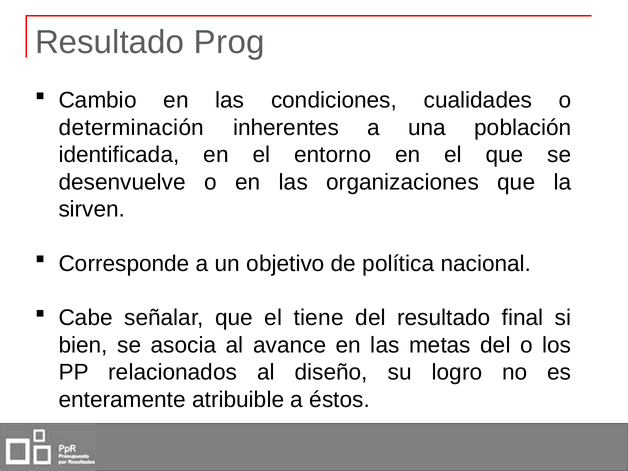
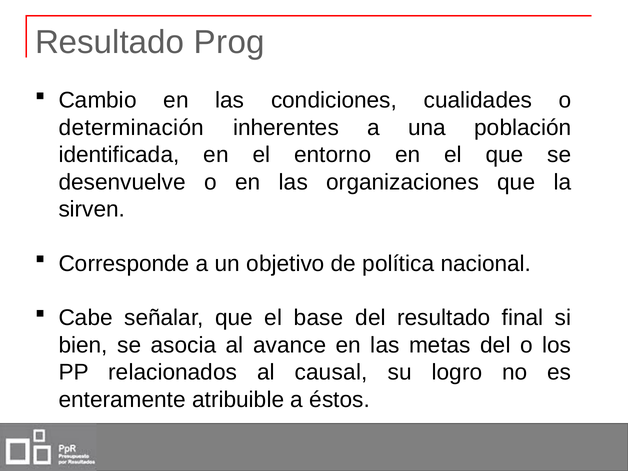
tiene: tiene -> base (319, 318)
diseño: diseño -> causal (331, 372)
